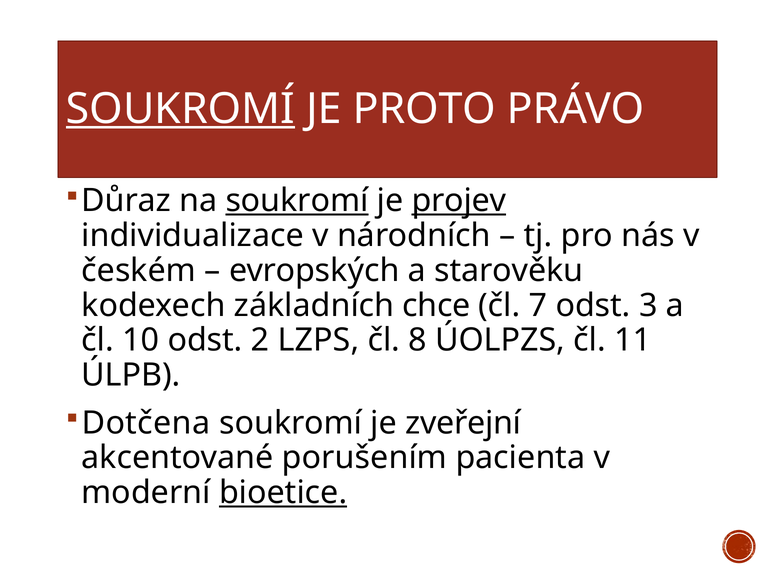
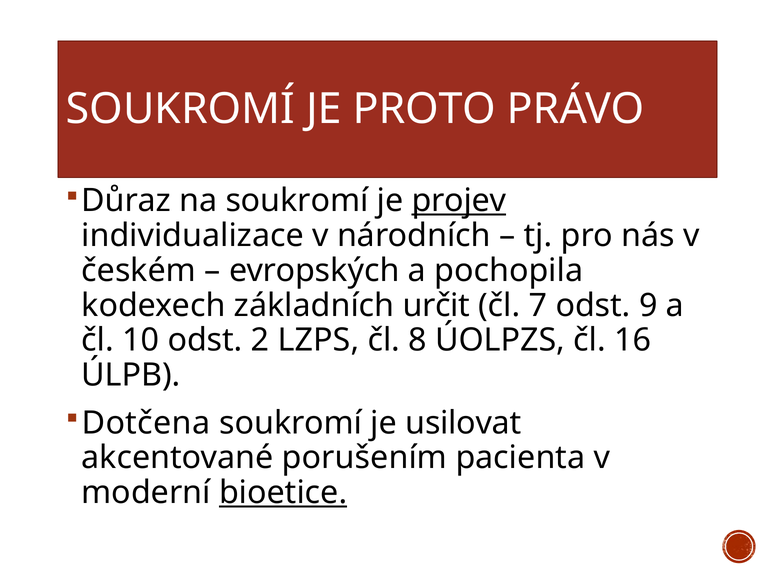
SOUKROMÍ underline: present -> none (180, 109)
soukromí underline: present -> none (297, 201)
starověku: starověku -> pochopila (509, 271)
chce: chce -> určit (436, 306)
3: 3 -> 9 (648, 306)
11: 11 -> 16 (633, 340)
zveřejní: zveřejní -> usilovat (463, 423)
